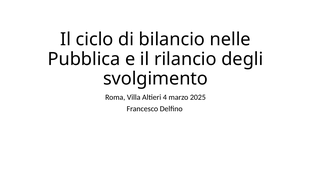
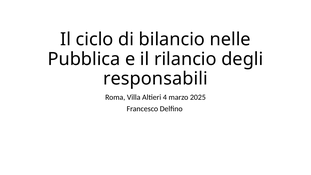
svolgimento: svolgimento -> responsabili (155, 79)
